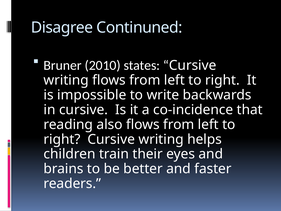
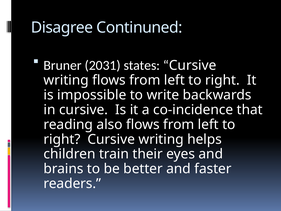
2010: 2010 -> 2031 (103, 65)
